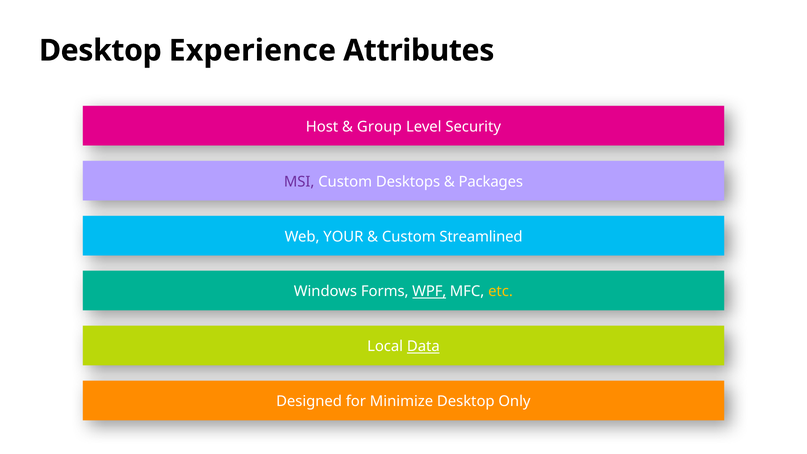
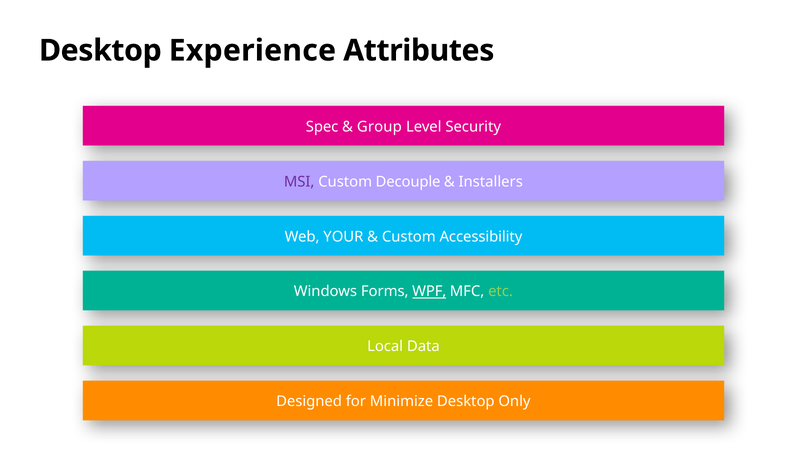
Host: Host -> Spec (322, 127)
Desktops: Desktops -> Decouple (408, 182)
Packages: Packages -> Installers (491, 182)
Streamlined: Streamlined -> Accessibility (481, 237)
etc colour: yellow -> light green (501, 292)
Data underline: present -> none (423, 346)
